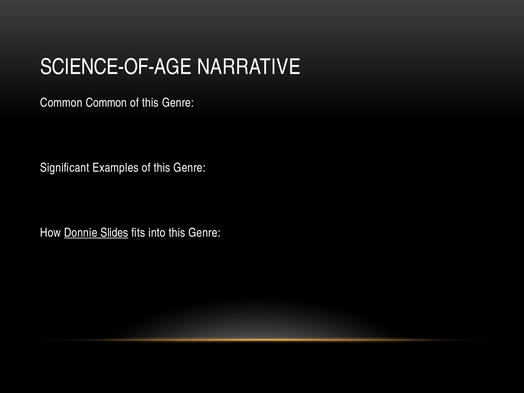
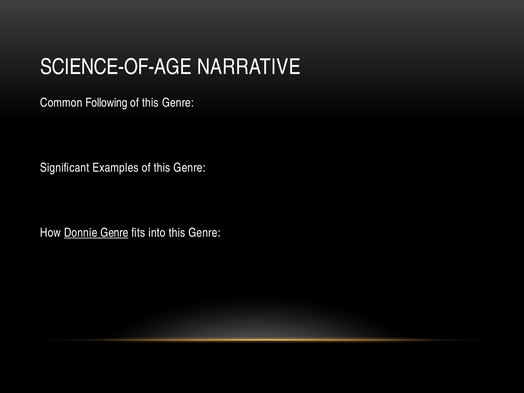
Common Common: Common -> Following (106, 103)
Donnie Slides: Slides -> Genre (114, 233)
